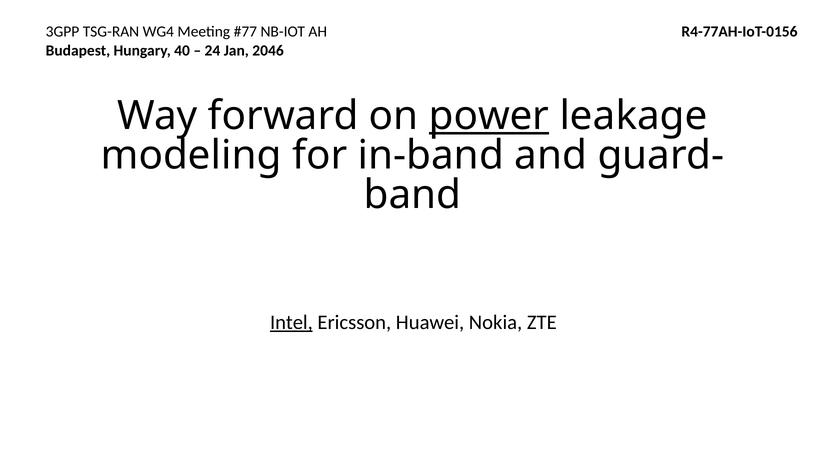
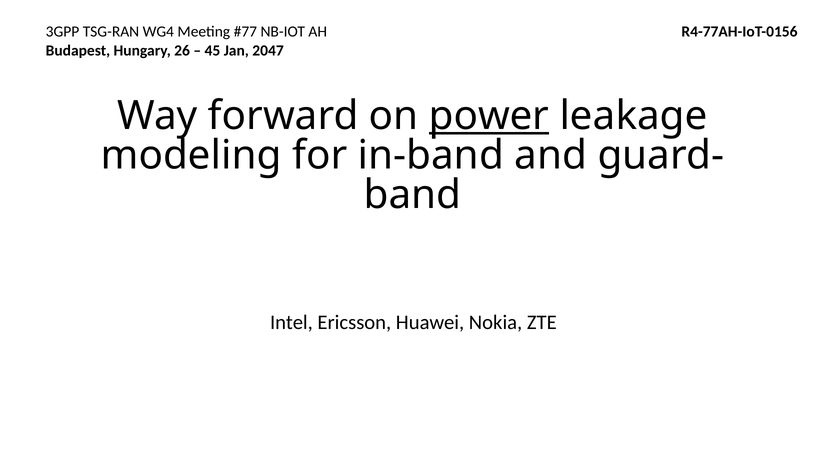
40: 40 -> 26 (182, 50)
24: 24 -> 45 (212, 50)
2046: 2046 -> 2047 (268, 50)
Intel underline: present -> none (291, 323)
